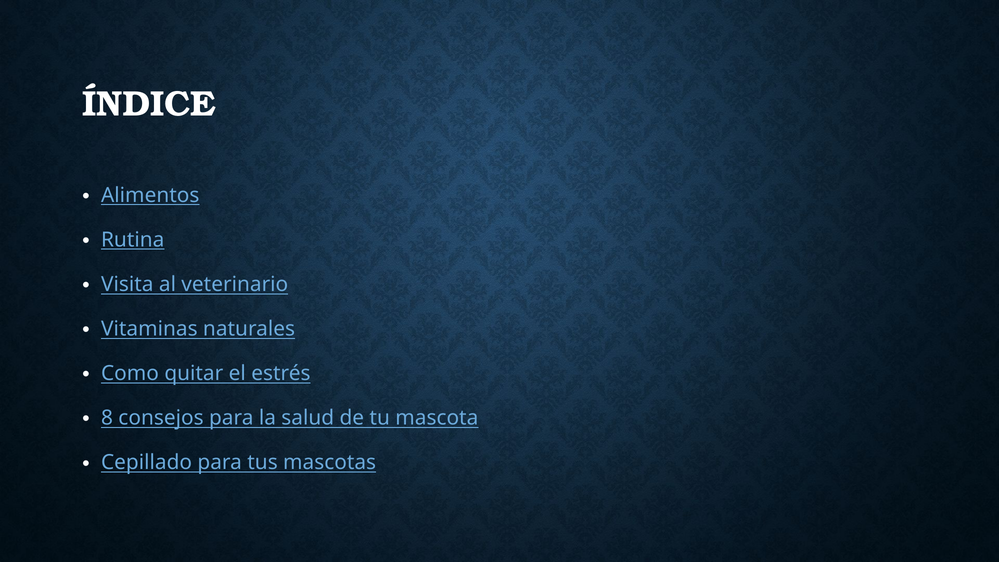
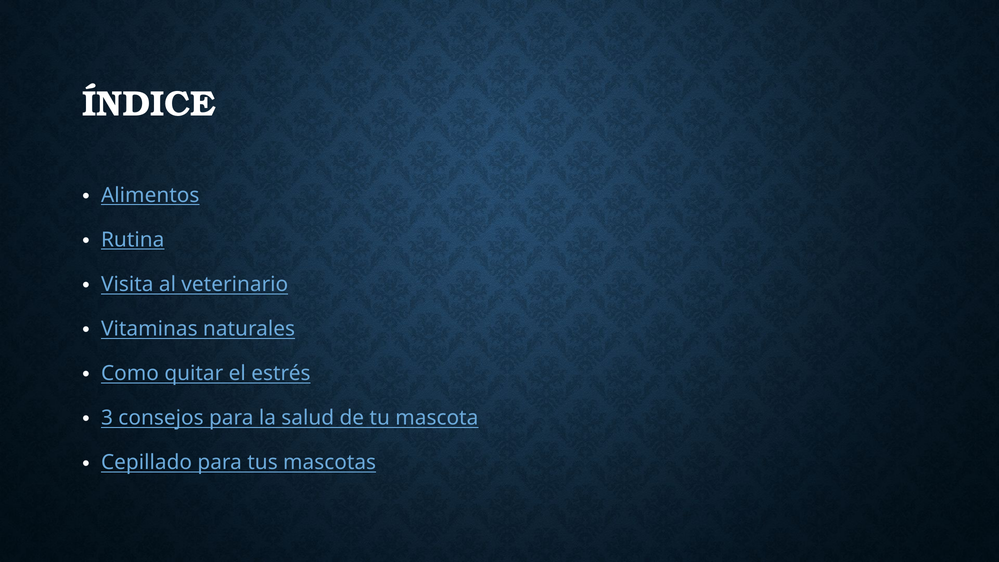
8: 8 -> 3 (107, 418)
